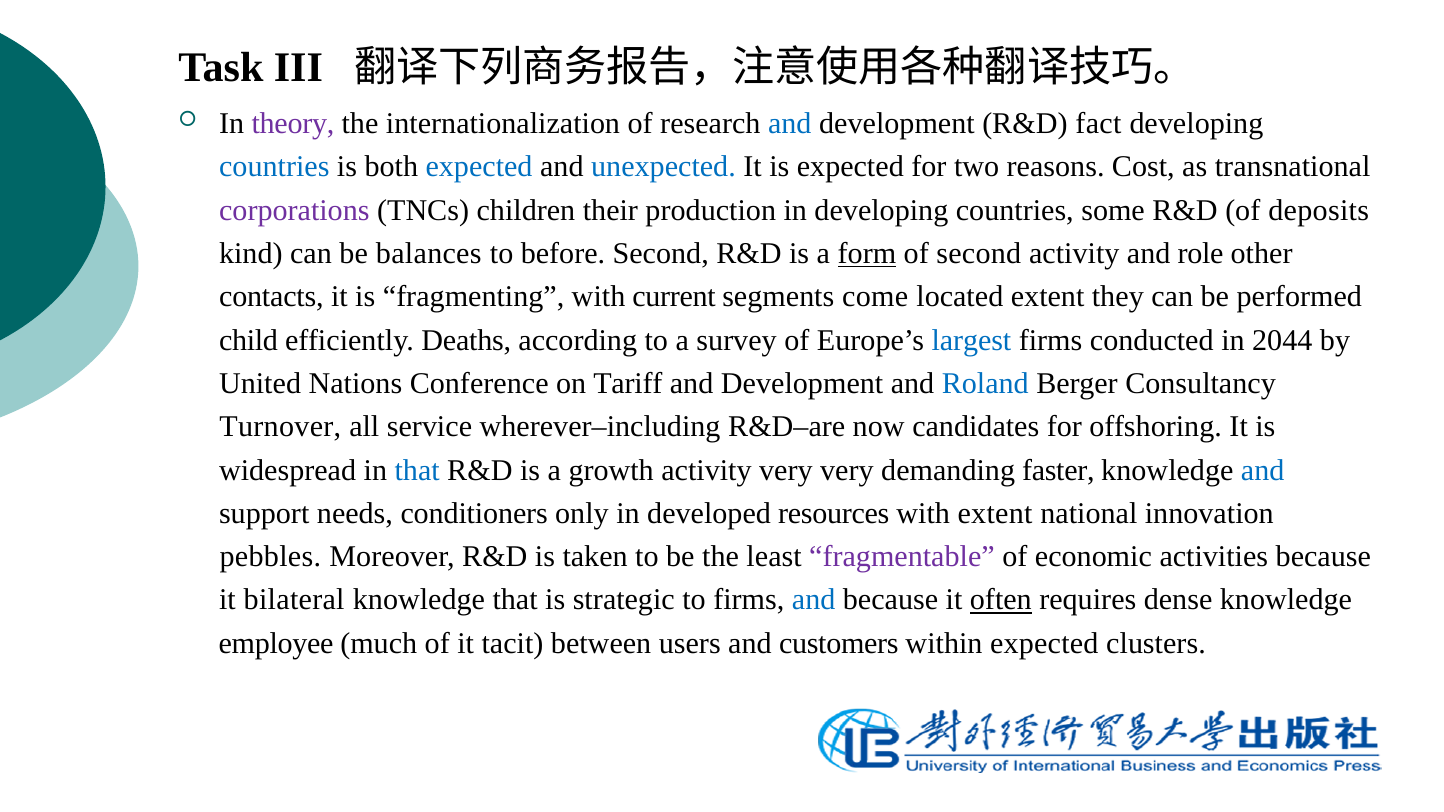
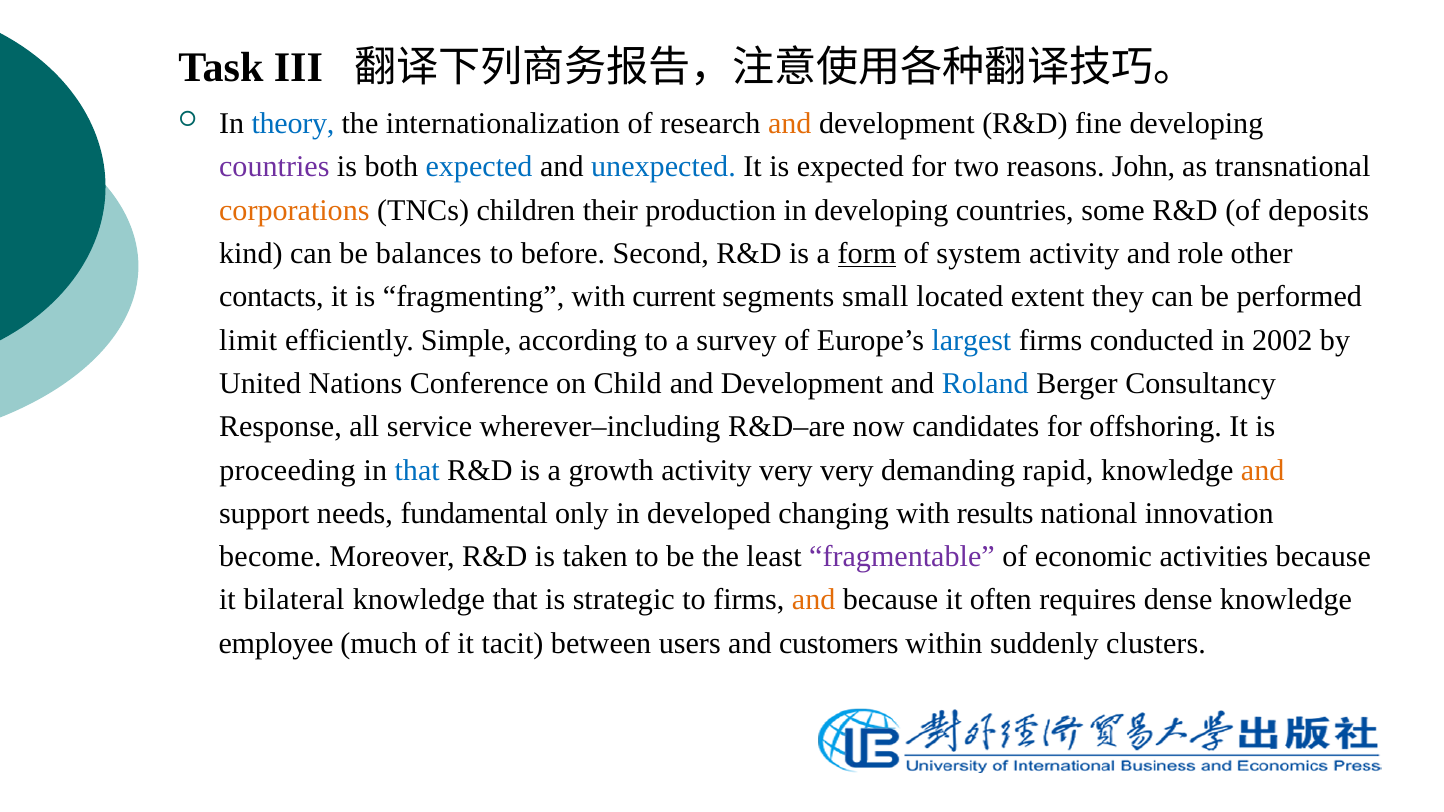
theory colour: purple -> blue (293, 124)
and colour: blue -> orange (790, 124)
fact: fact -> fine (1099, 124)
countries colour: blue -> purple (274, 167)
Cost: Cost -> John (1143, 167)
corporations colour: purple -> orange (294, 210)
of second: second -> system (979, 254)
come: come -> small (875, 297)
child: child -> limit (248, 340)
Deaths: Deaths -> Simple (466, 340)
2044: 2044 -> 2002 (1282, 340)
Tariff: Tariff -> Child (628, 384)
Turnover: Turnover -> Response (280, 427)
widespread: widespread -> proceeding (287, 470)
faster: faster -> rapid (1058, 470)
and colour: blue -> orange (1263, 470)
conditioners: conditioners -> fundamental (474, 514)
resources: resources -> changing (834, 514)
with extent: extent -> results (995, 514)
pebbles: pebbles -> become (270, 557)
and colour: blue -> orange (814, 600)
often underline: present -> none (1001, 600)
within expected: expected -> suddenly (1044, 644)
